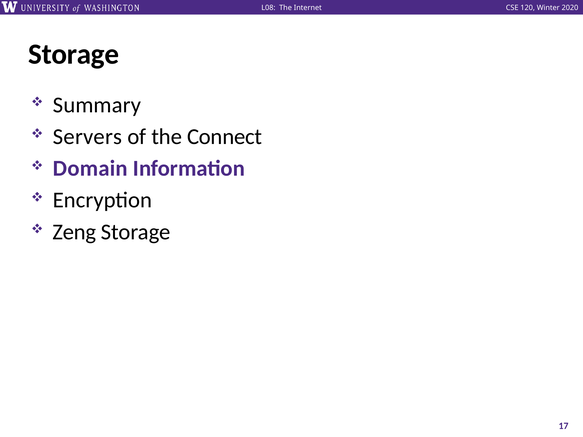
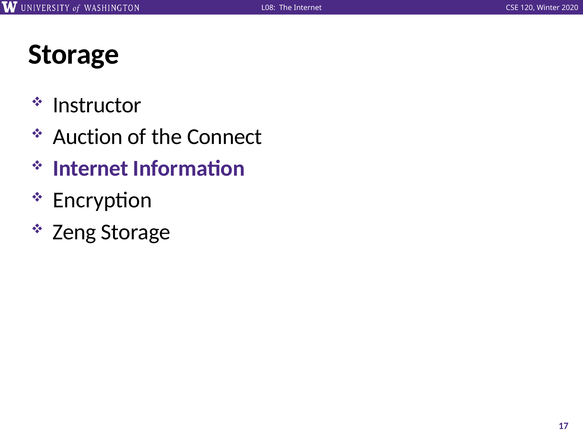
Summary: Summary -> Instructor (97, 105)
Servers: Servers -> Auction (88, 137)
Domain: Domain -> Internet (91, 168)
